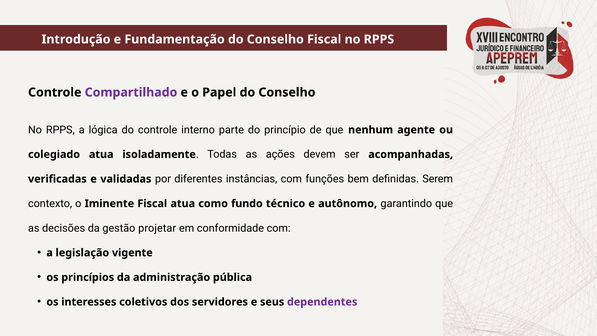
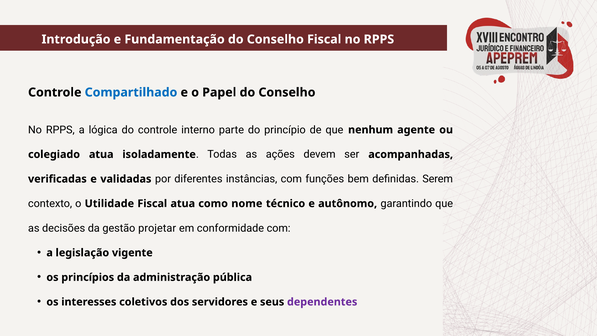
Compartilhado colour: purple -> blue (131, 92)
Iminente: Iminente -> Utilidade (109, 203)
fundo: fundo -> nome (247, 203)
